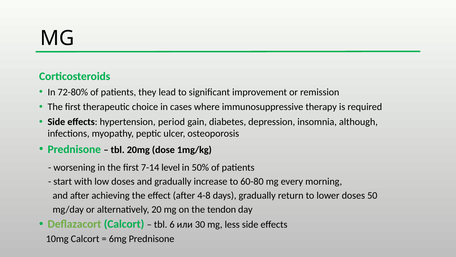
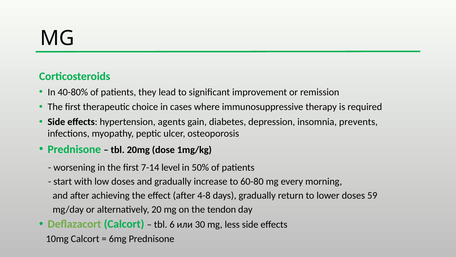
72-80%: 72-80% -> 40-80% (73, 92)
period: period -> agents (171, 122)
although: although -> prevents (358, 122)
50: 50 -> 59 (372, 195)
